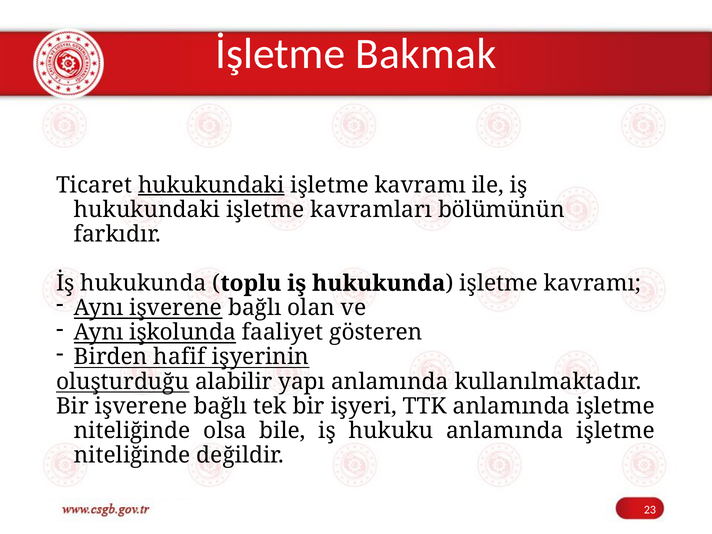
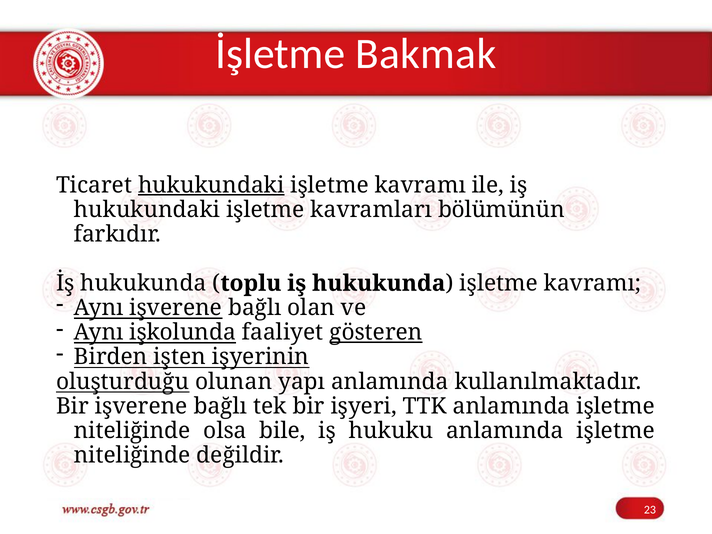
gösteren underline: none -> present (376, 332)
hafif: hafif -> işten (180, 357)
alabilir: alabilir -> olunan (234, 382)
